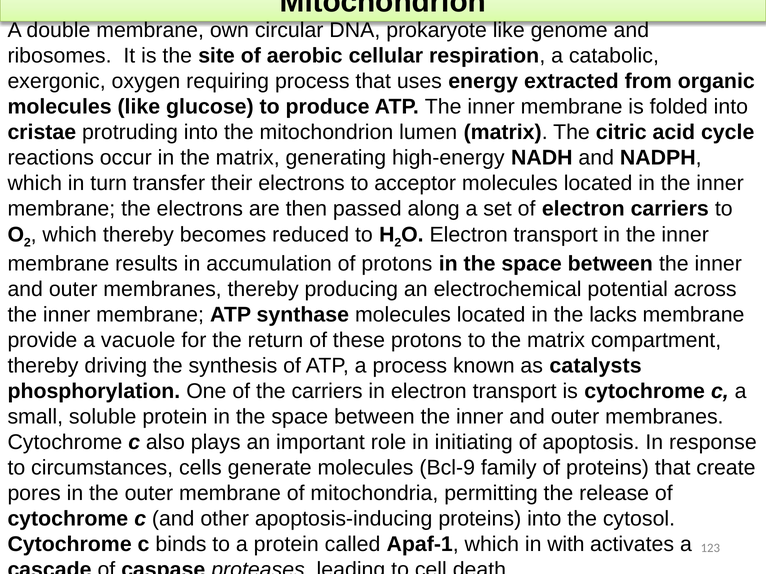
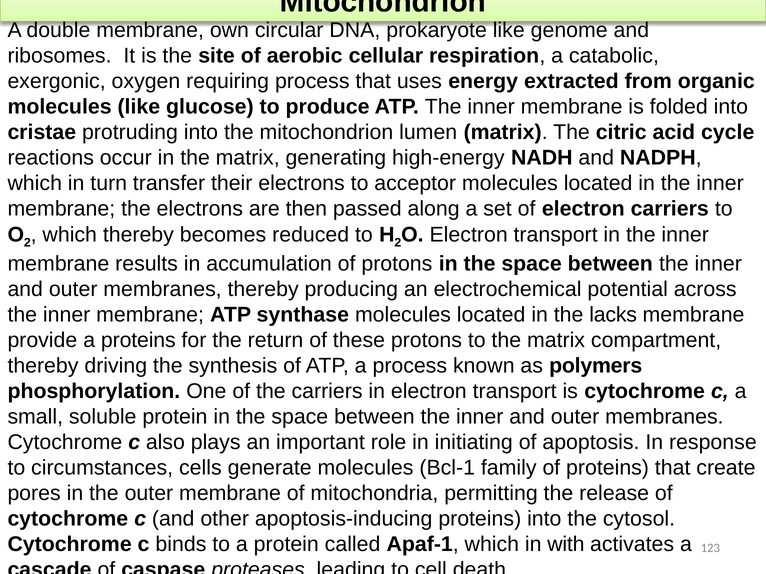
a vacuole: vacuole -> proteins (138, 340)
catalysts: catalysts -> polymers (596, 366)
Bcl-9: Bcl-9 -> Bcl-1 (447, 468)
